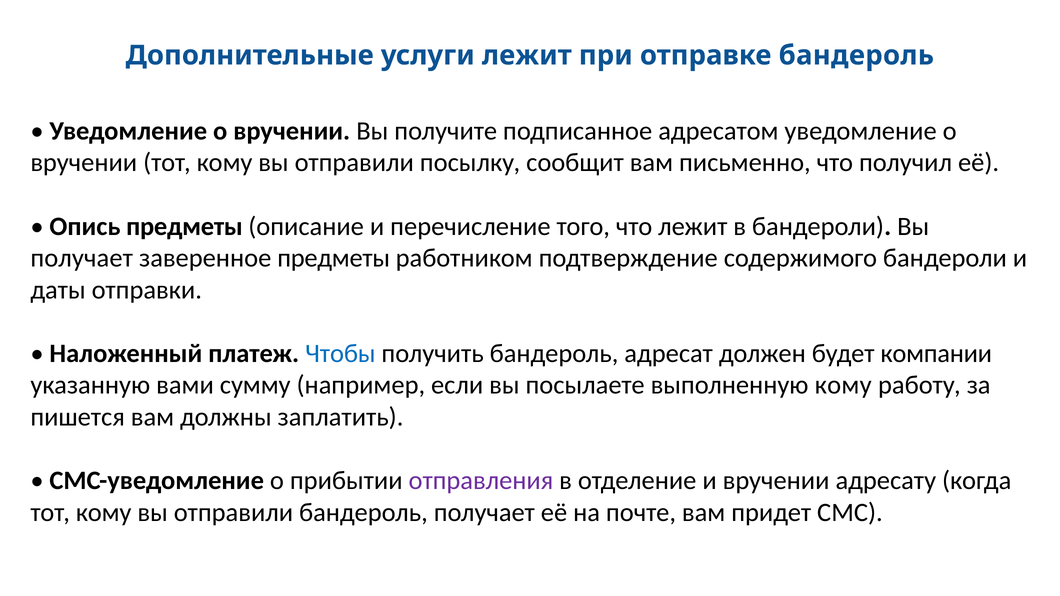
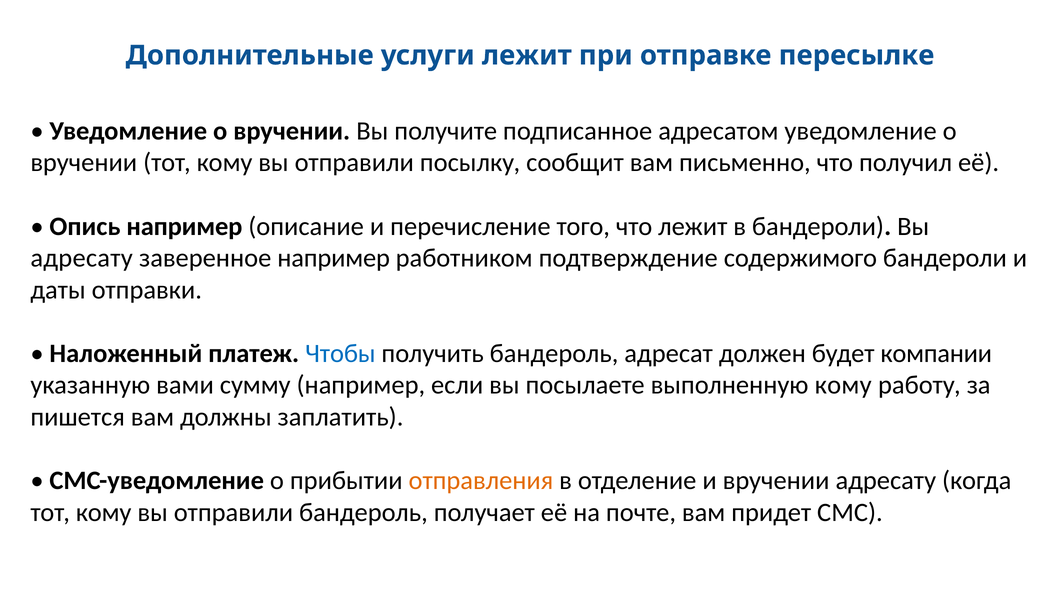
отправке бандероль: бандероль -> пересылке (856, 55)
Опись предметы: предметы -> например (184, 226)
получает: получает -> адресату (82, 258)
заверенное предметы: предметы -> например (334, 258)
отправления colour: purple -> orange (481, 481)
